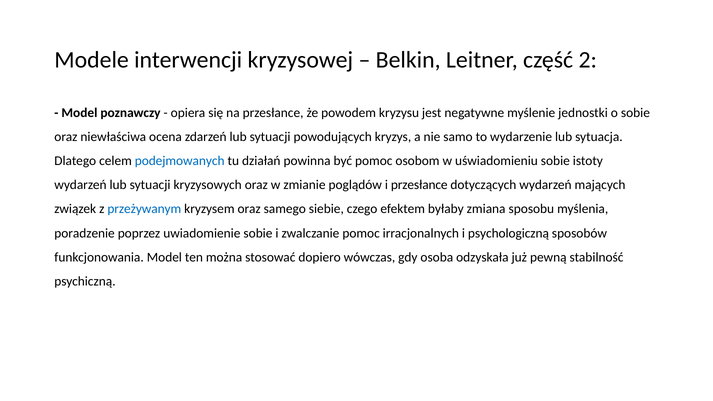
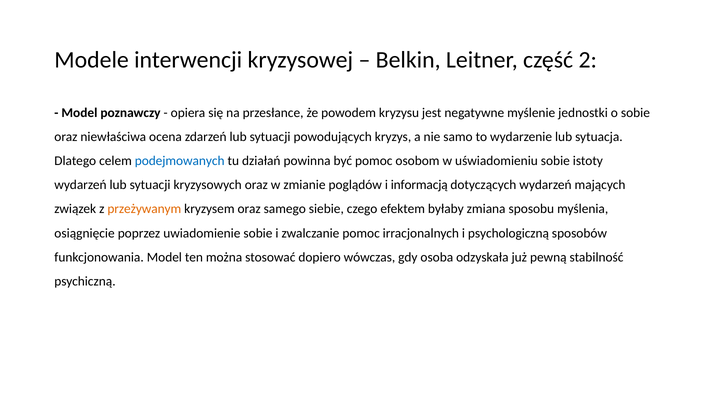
i przesłance: przesłance -> informacją (419, 185)
przeżywanym colour: blue -> orange (144, 209)
poradzenie: poradzenie -> osiągnięcie (85, 233)
